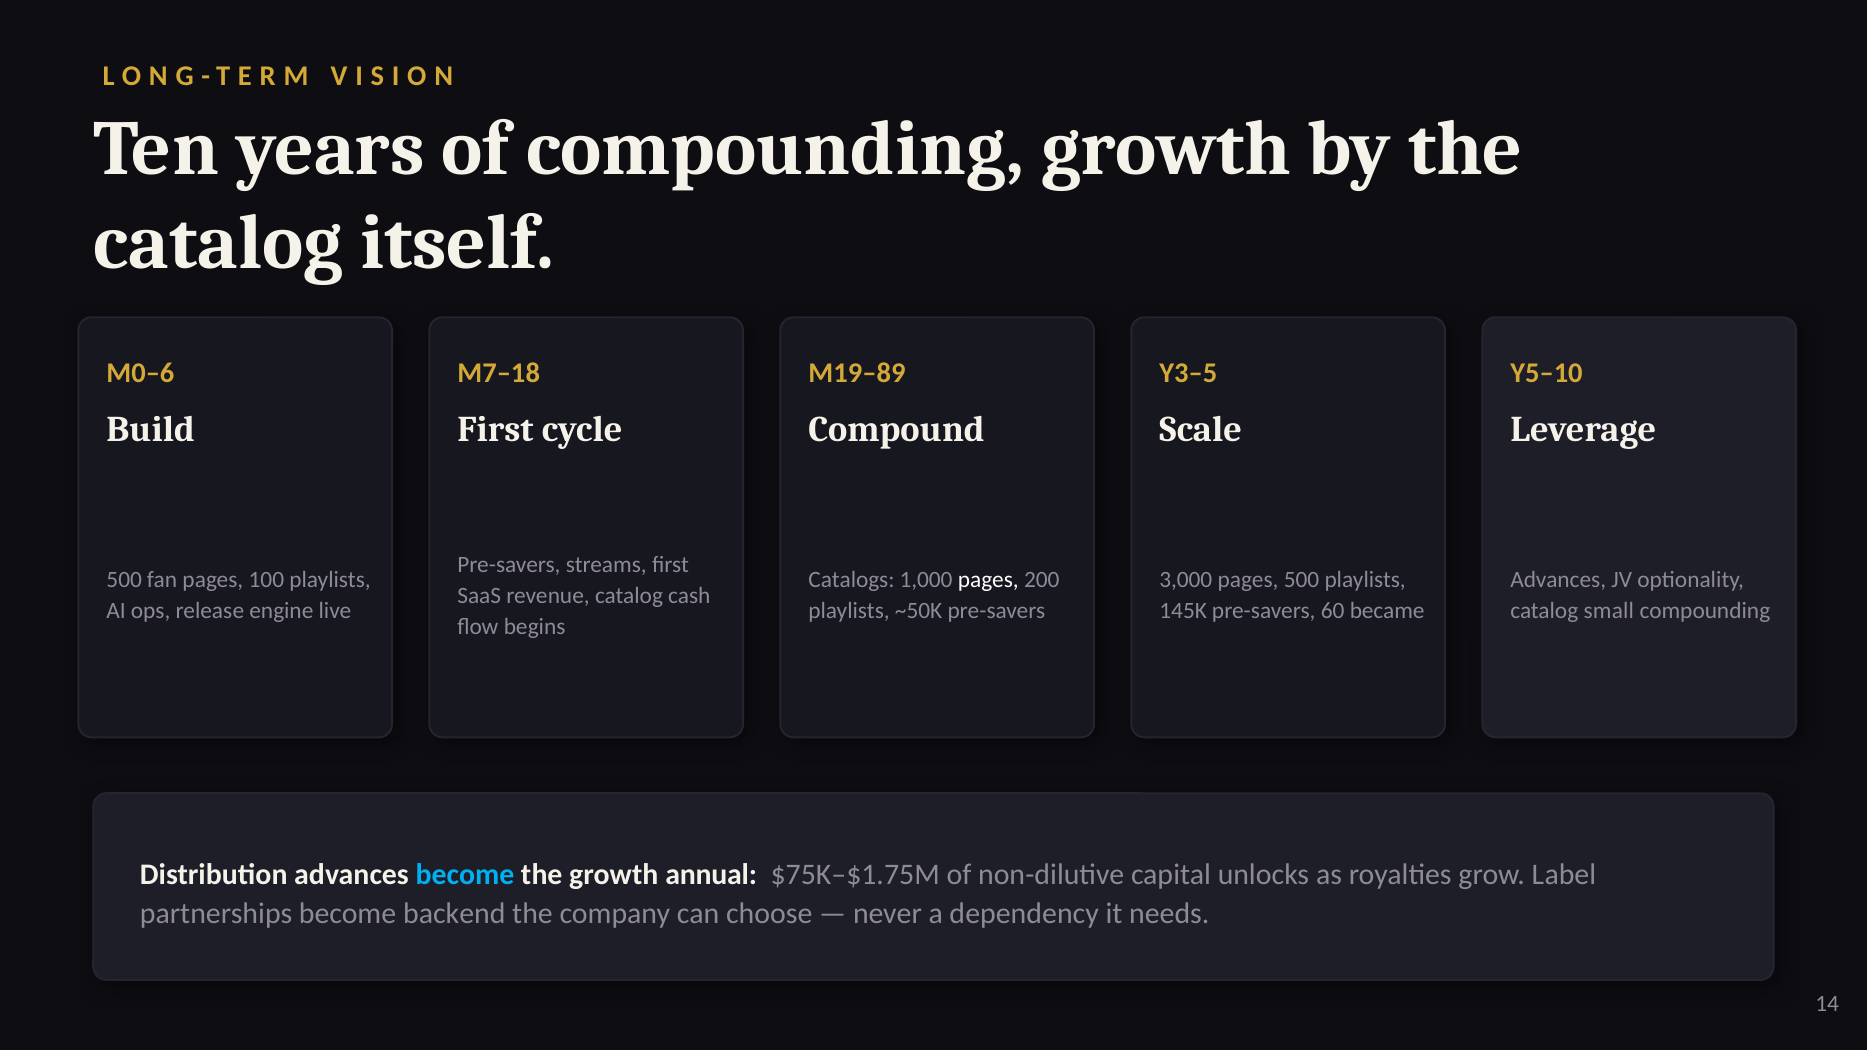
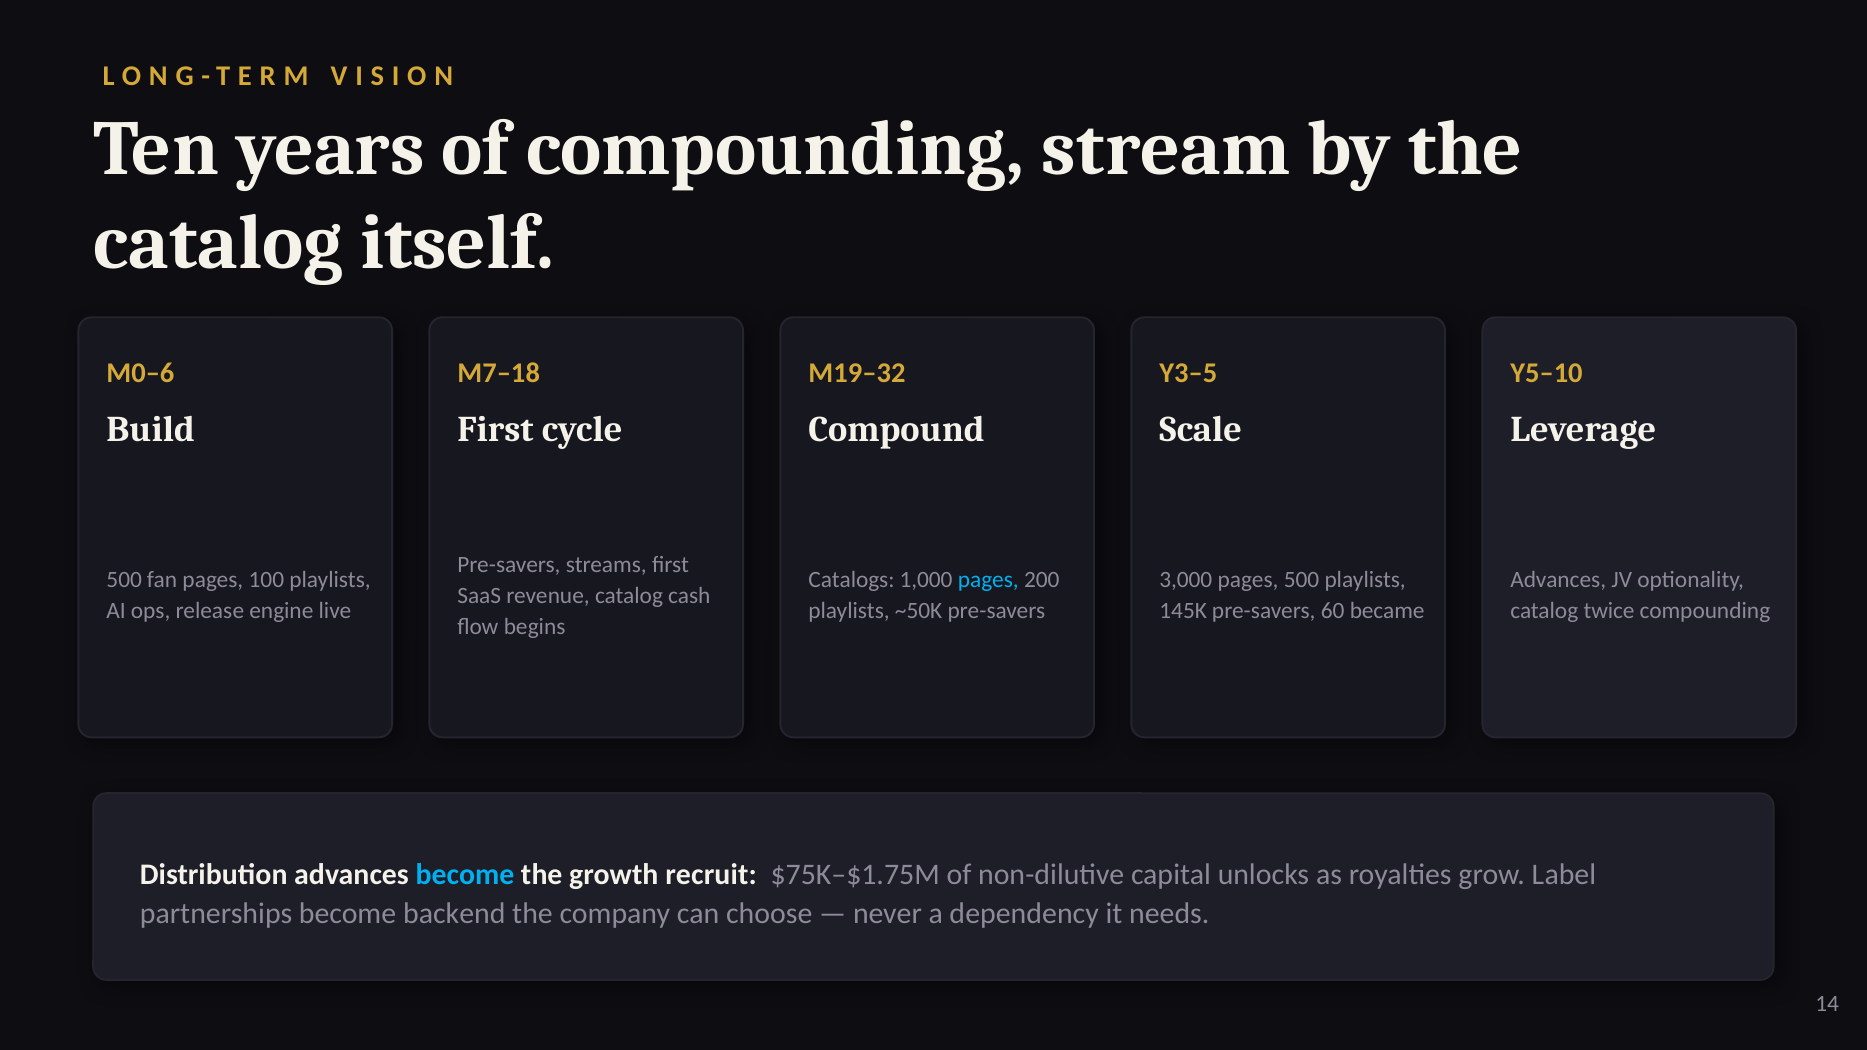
compounding growth: growth -> stream (1166, 149)
M19–89: M19–89 -> M19–32 (857, 373)
pages colour: white -> light blue (988, 580)
small: small -> twice (1609, 611)
annual: annual -> recruit (711, 875)
